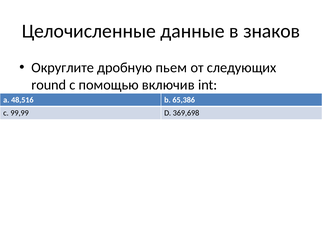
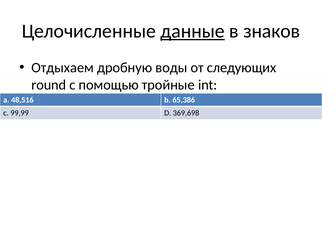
данные underline: none -> present (193, 31)
Округлите: Округлите -> Отдыхаем (63, 68)
пьем: пьем -> воды (171, 68)
включив: включив -> тройные (168, 85)
